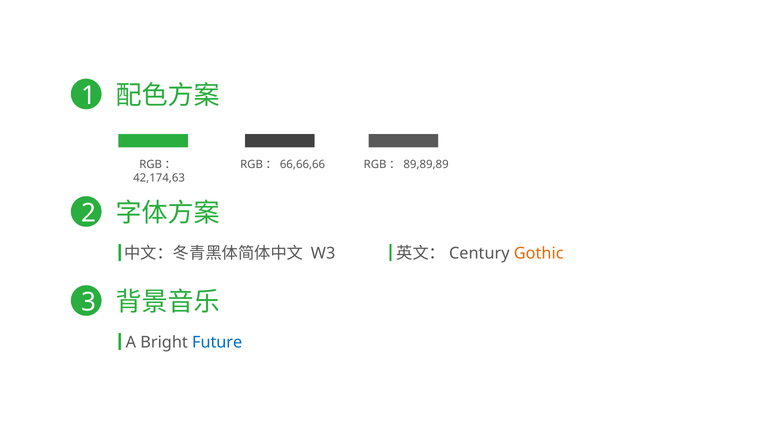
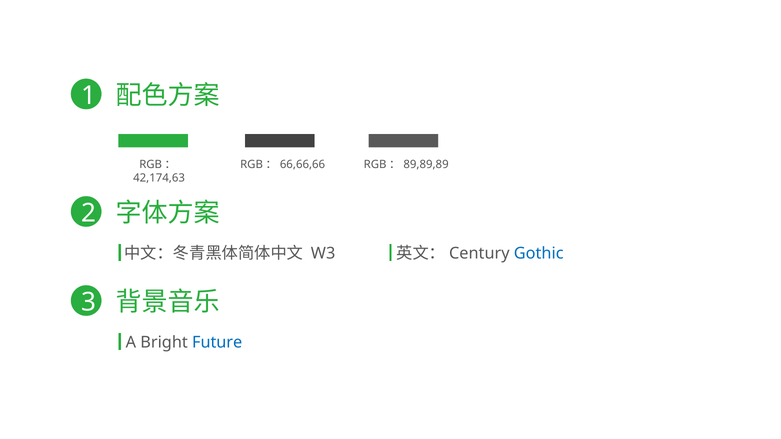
Gothic colour: orange -> blue (539, 254)
